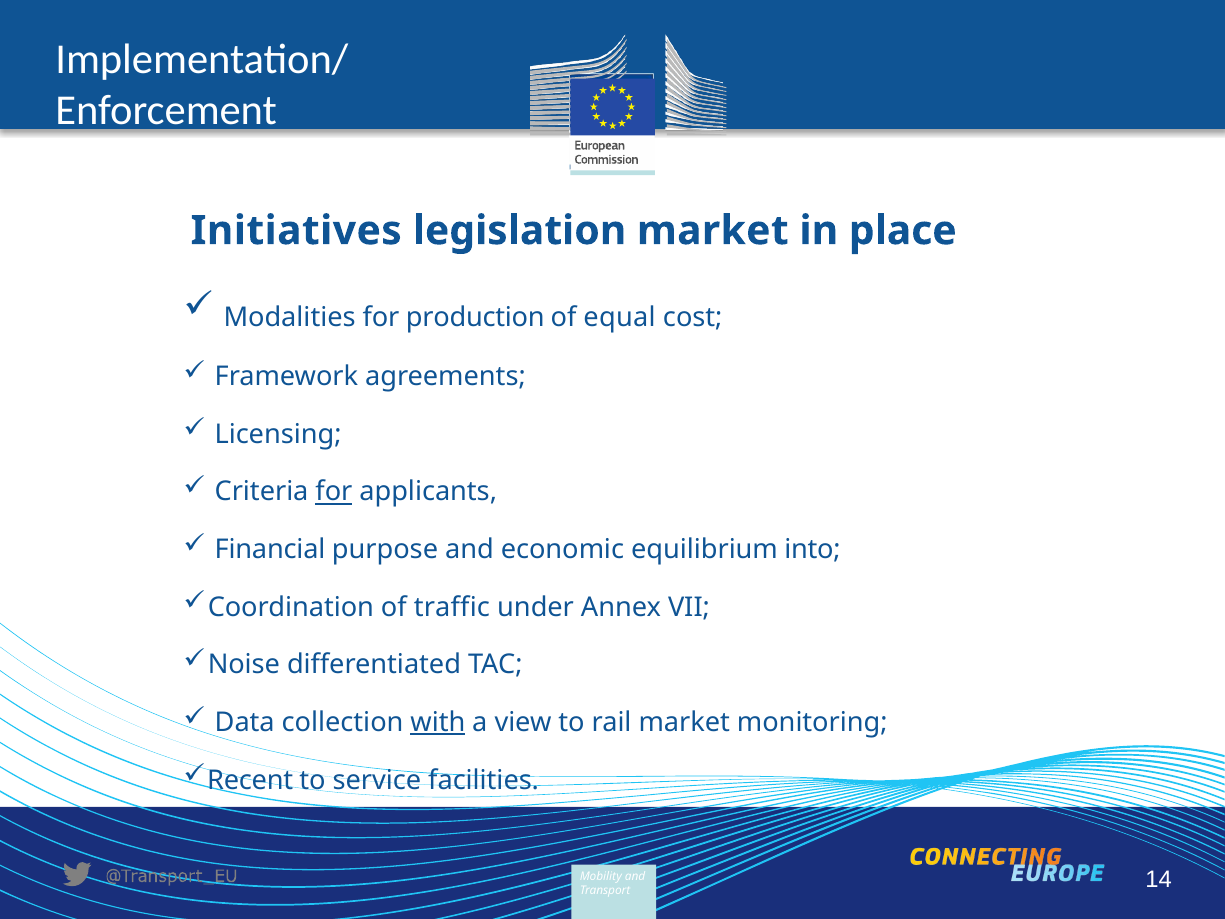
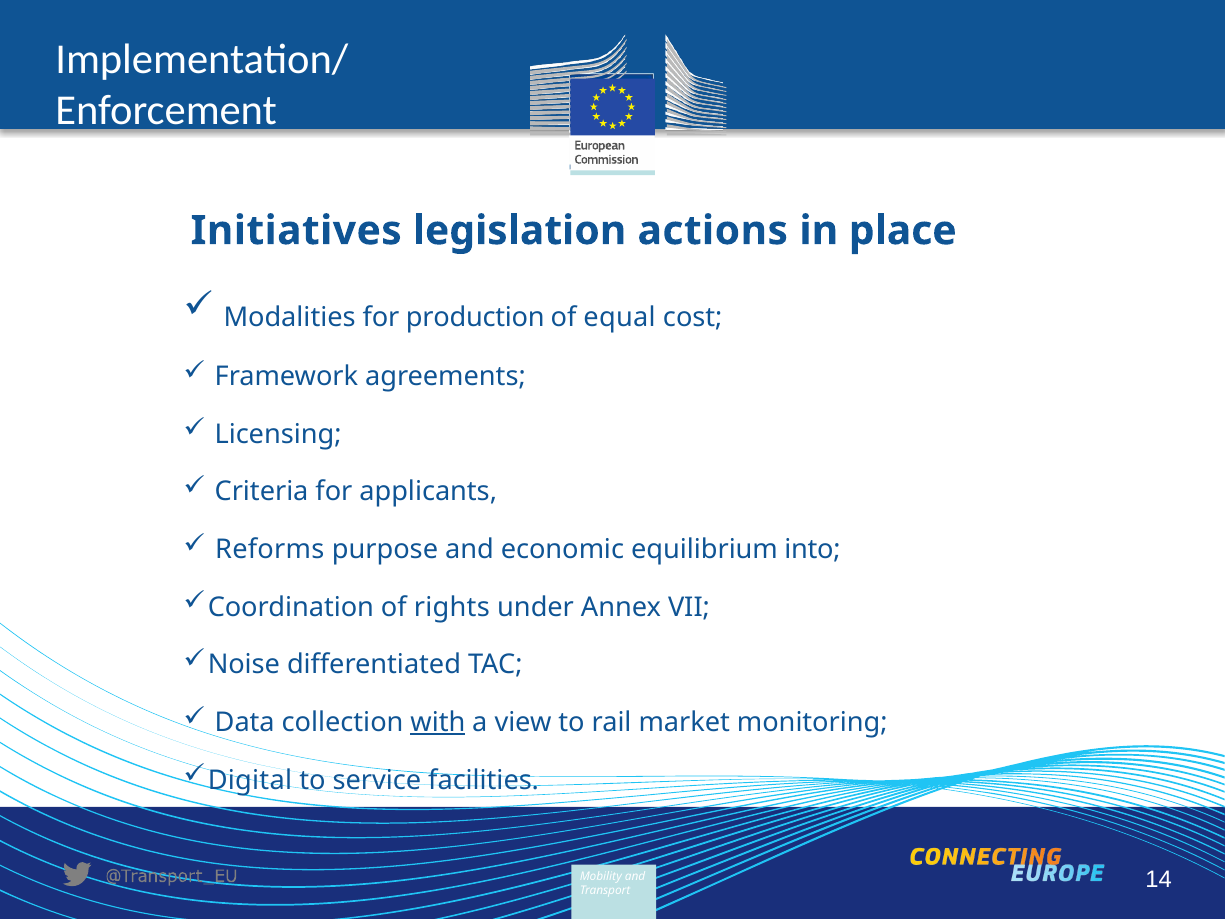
legislation market: market -> actions (713, 231)
for underline: present -> none (334, 492)
Financial: Financial -> Reforms (270, 550)
traffic: traffic -> rights (452, 607)
Recent: Recent -> Digital (250, 780)
